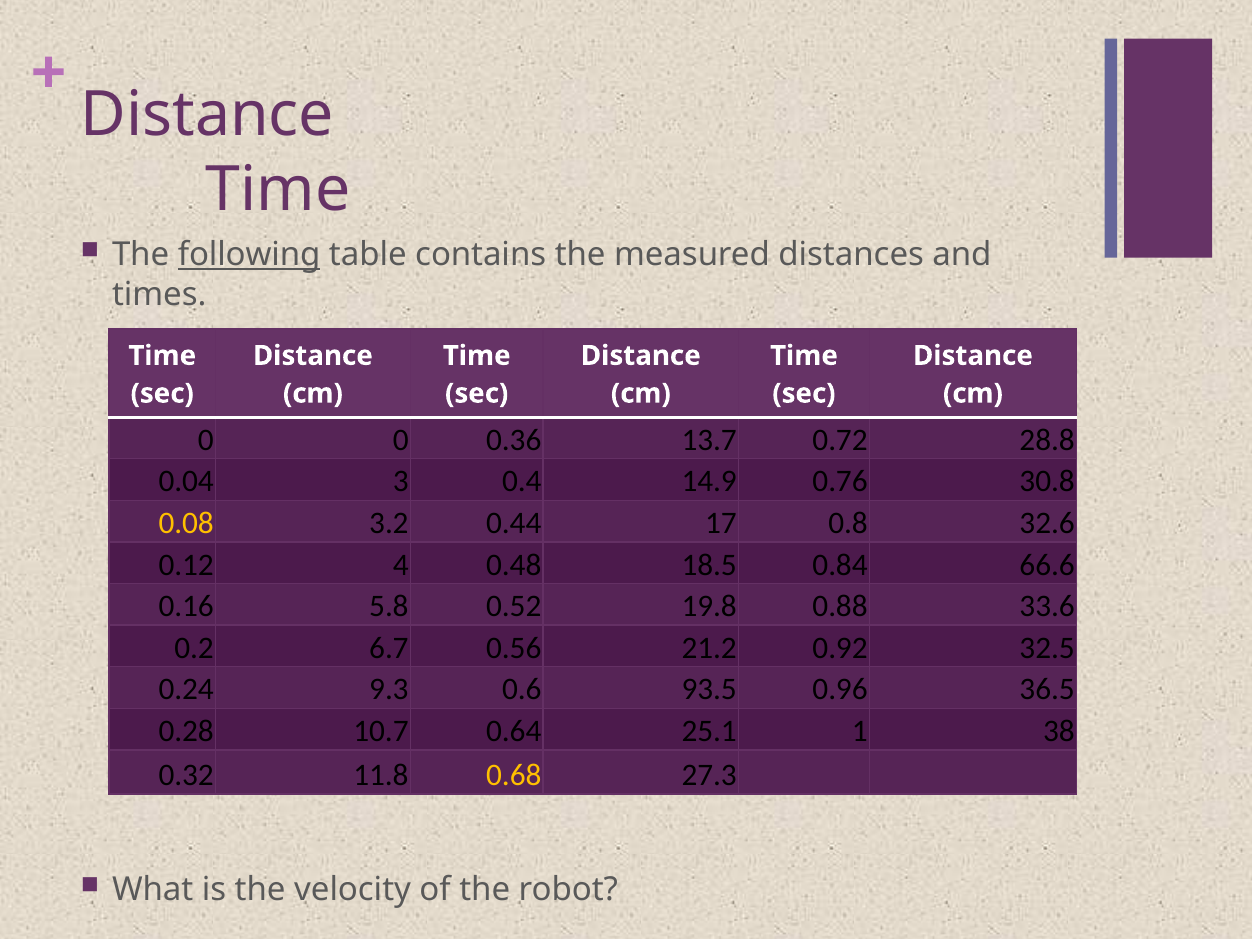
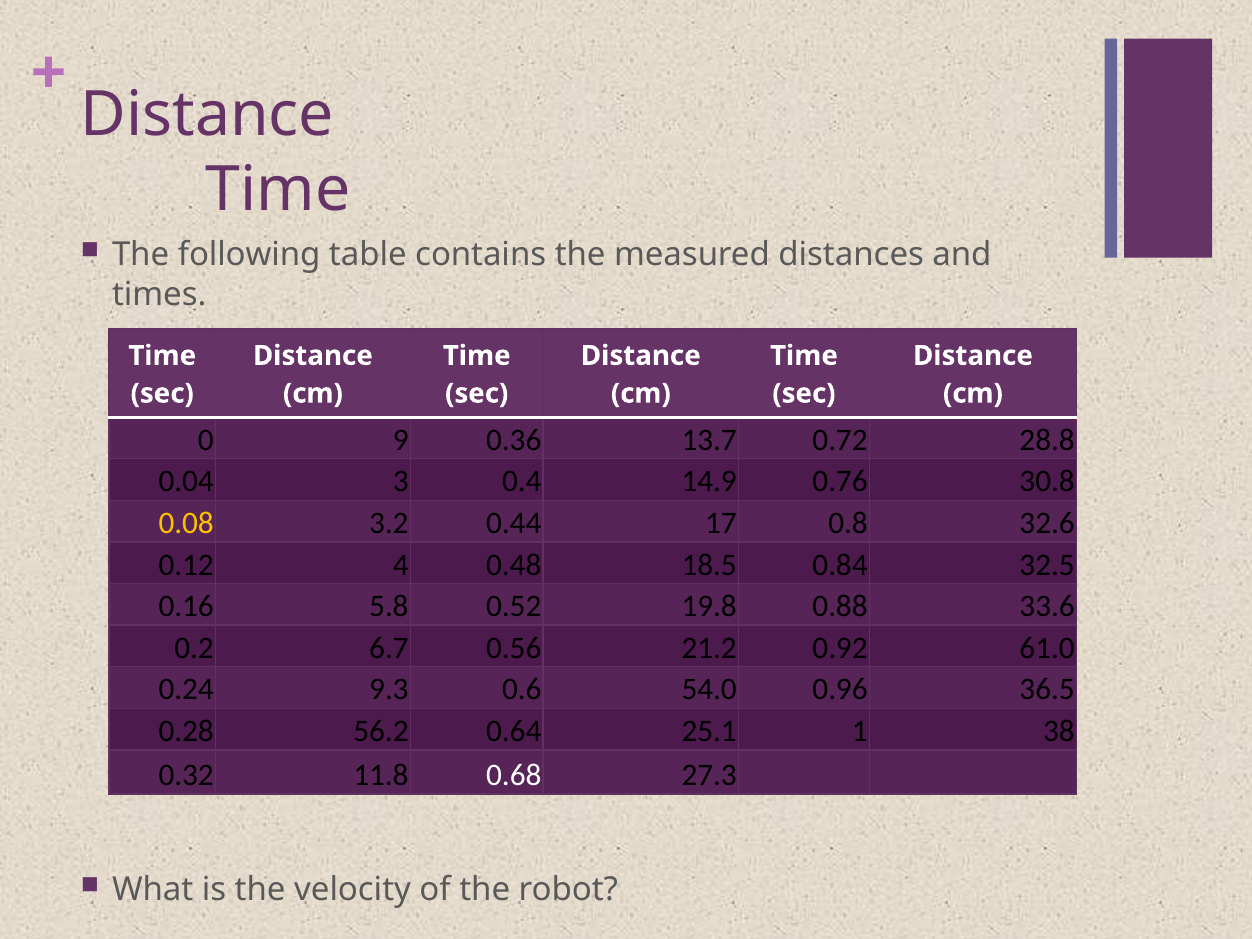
following underline: present -> none (249, 255)
0 0: 0 -> 9 (401, 440)
66.6: 66.6 -> 32.5 (1047, 565)
32.5: 32.5 -> 61.0 (1047, 648)
93.5: 93.5 -> 54.0 (709, 690)
10.7: 10.7 -> 56.2 (381, 731)
0.68 colour: yellow -> white (514, 776)
